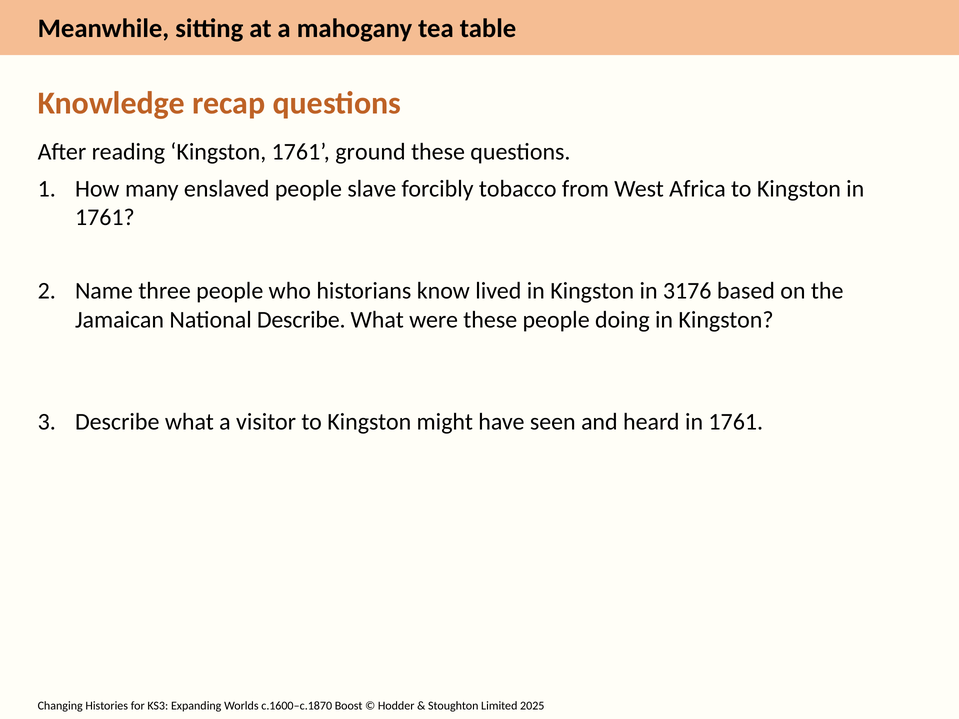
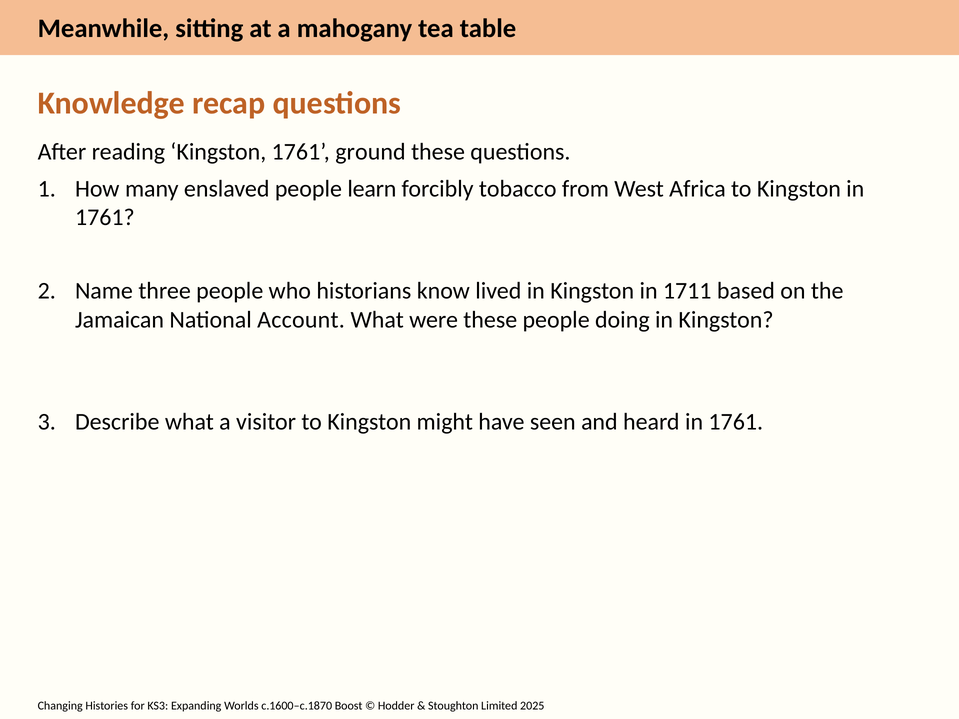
slave: slave -> learn (372, 189)
3176: 3176 -> 1711 (687, 291)
National Describe: Describe -> Account (301, 320)
